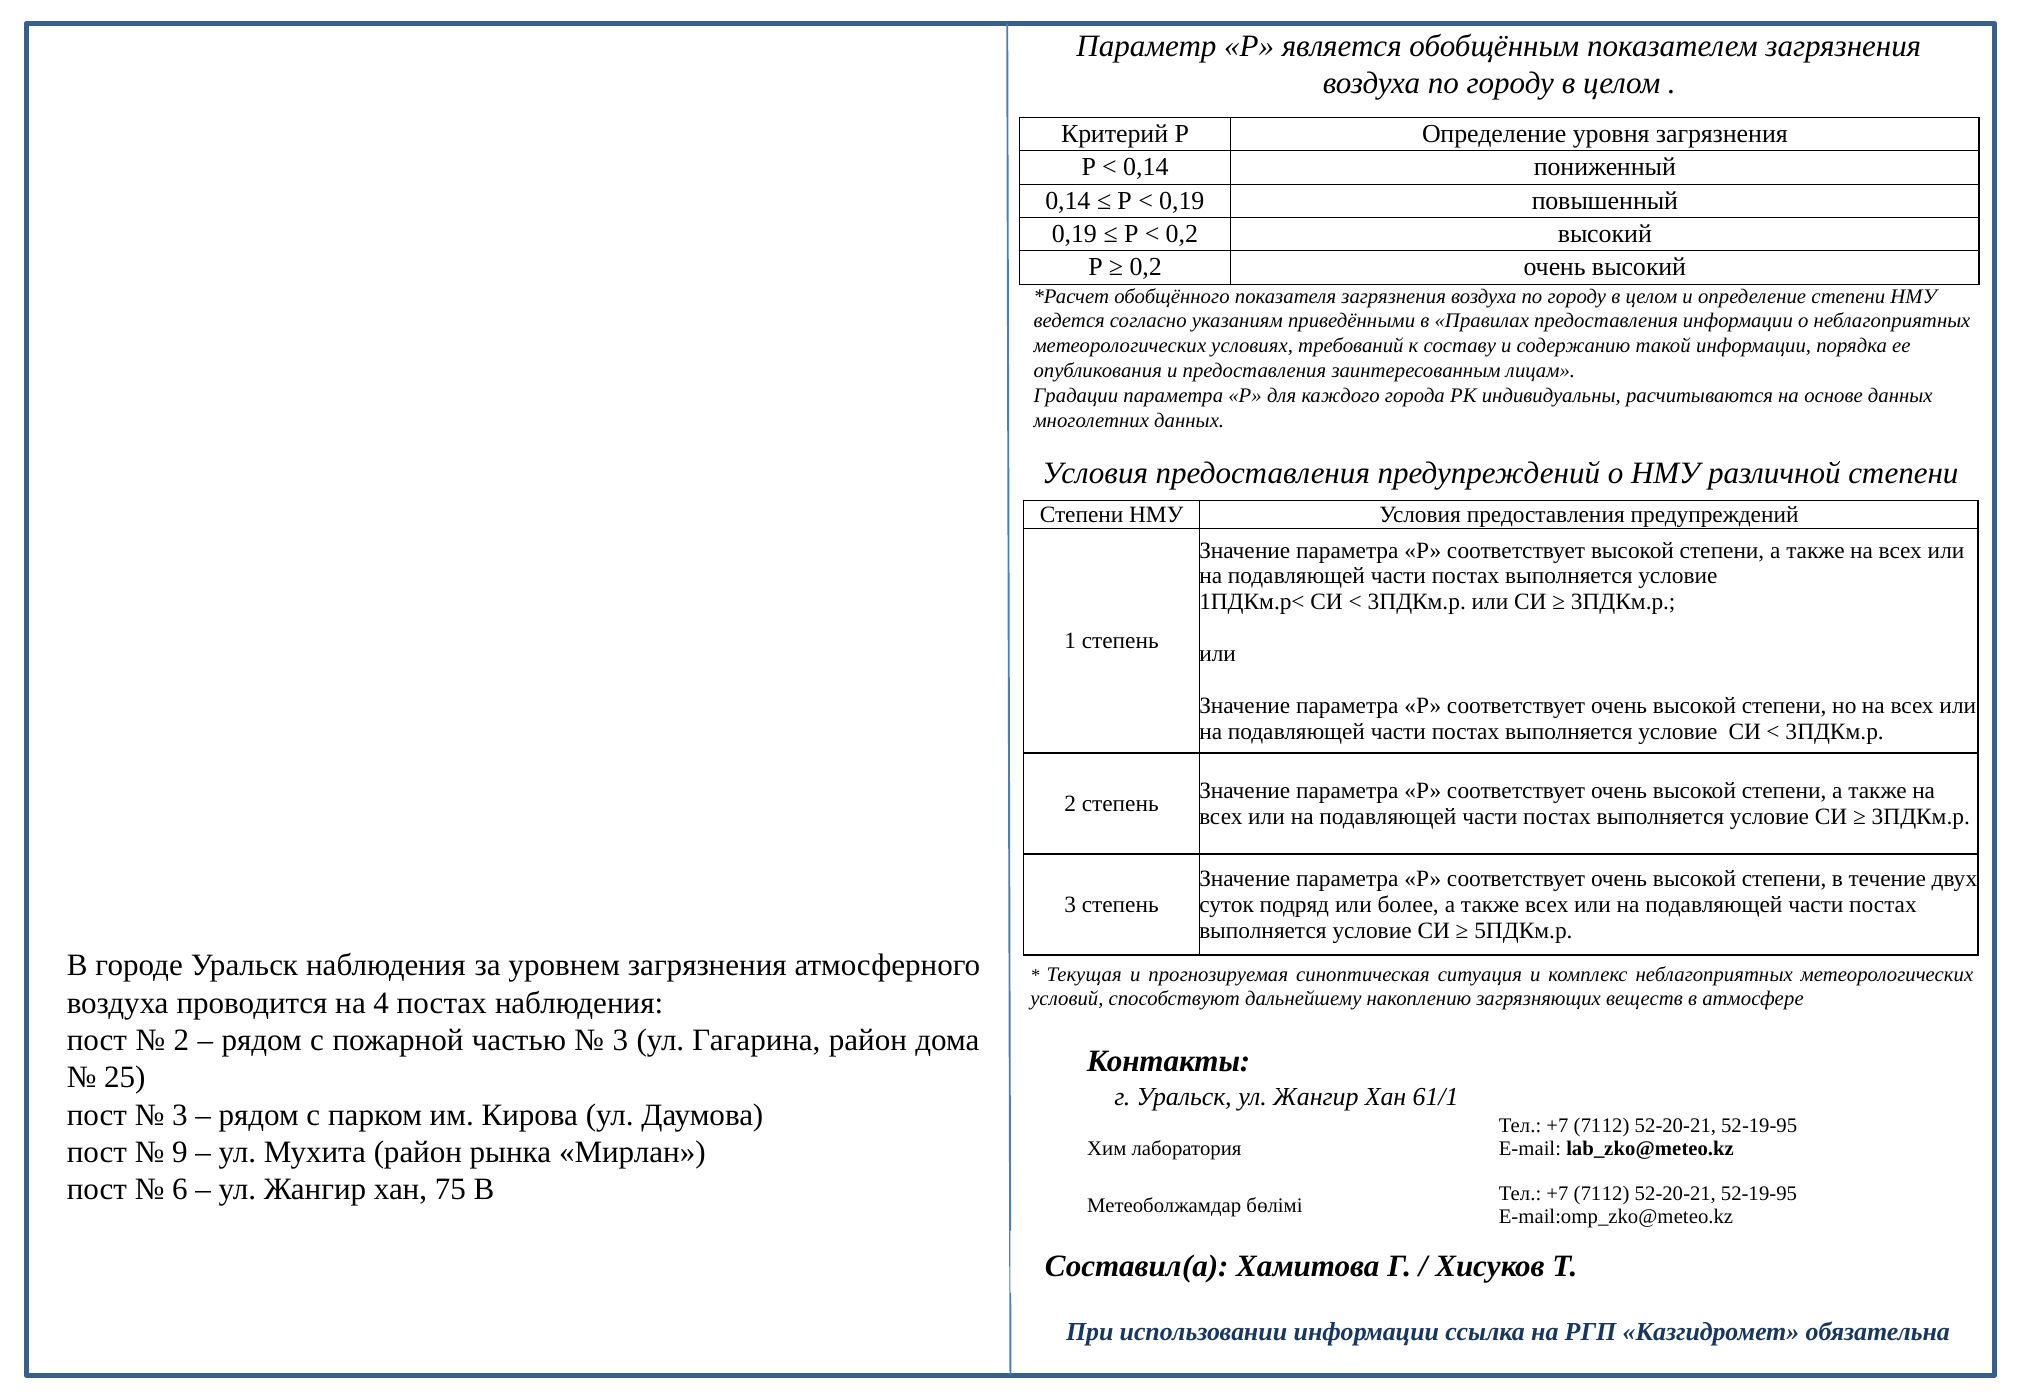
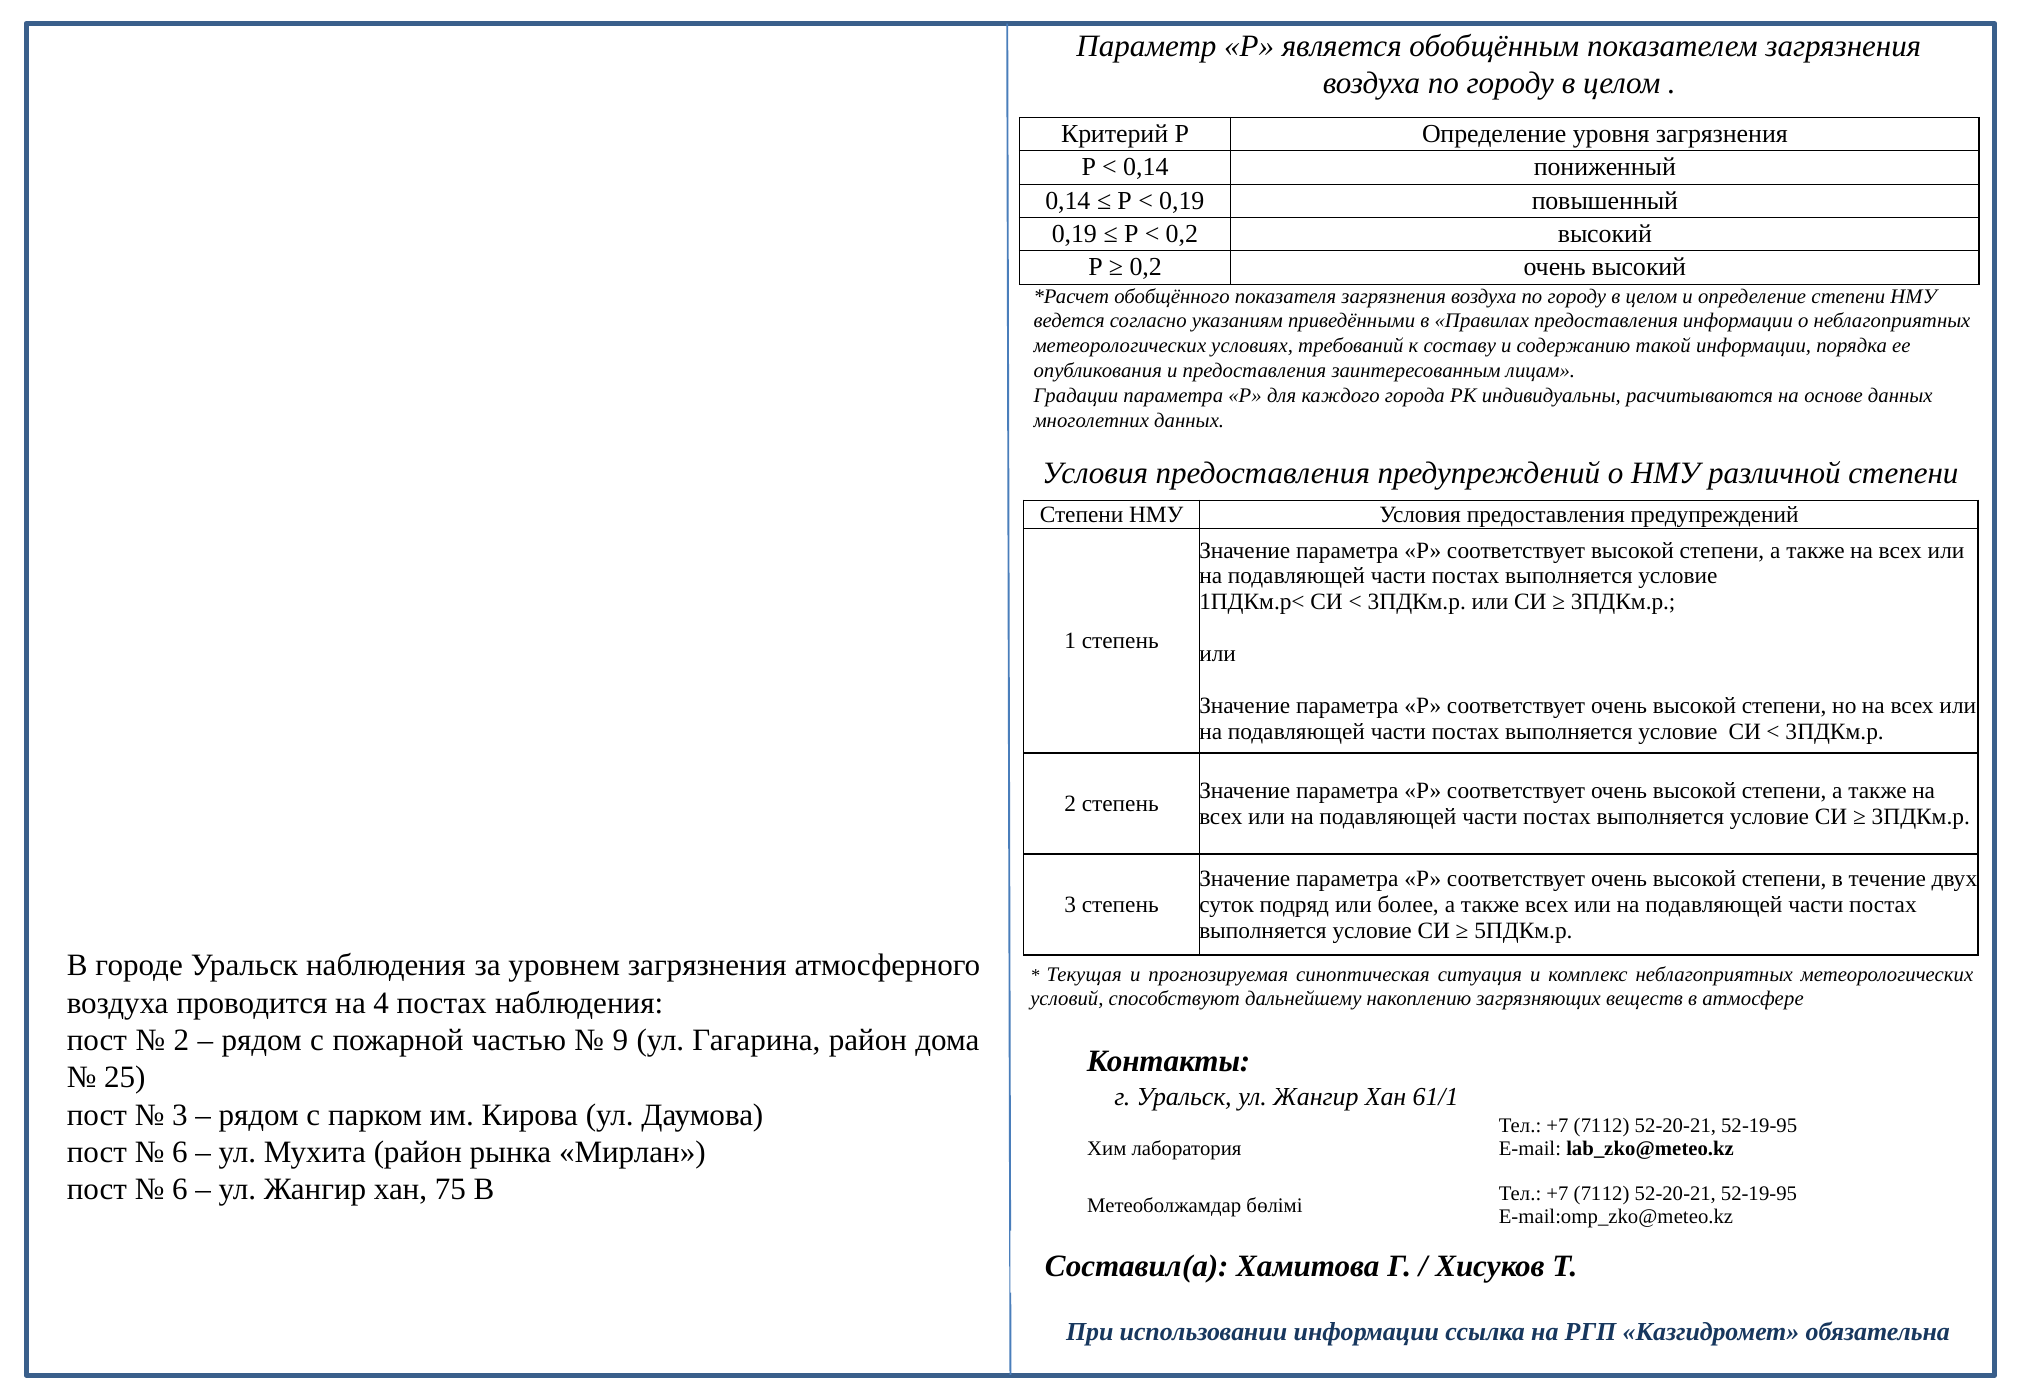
3: 3 -> 9 (620, 1040)
9: 9 -> 6 (180, 1152)
